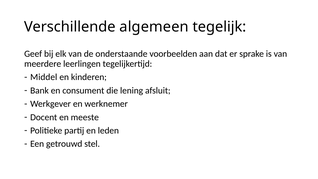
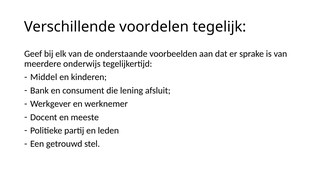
algemeen: algemeen -> voordelen (154, 27)
leerlingen: leerlingen -> onderwijs (82, 64)
